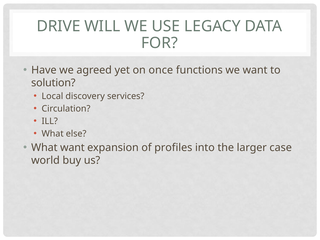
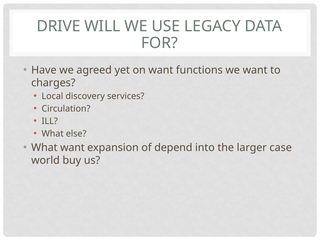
on once: once -> want (161, 70)
solution: solution -> charges (53, 83)
profiles: profiles -> depend (173, 148)
